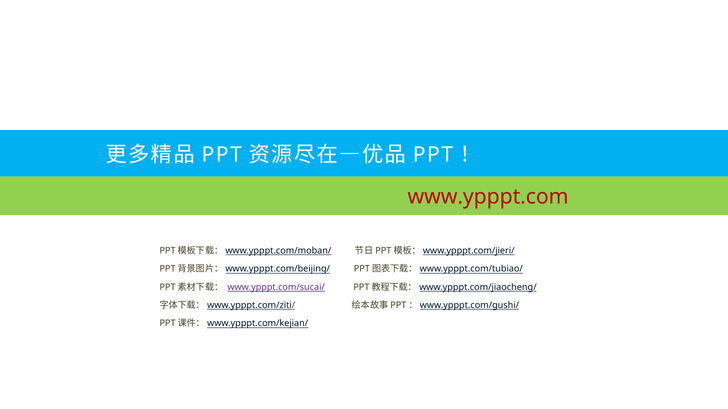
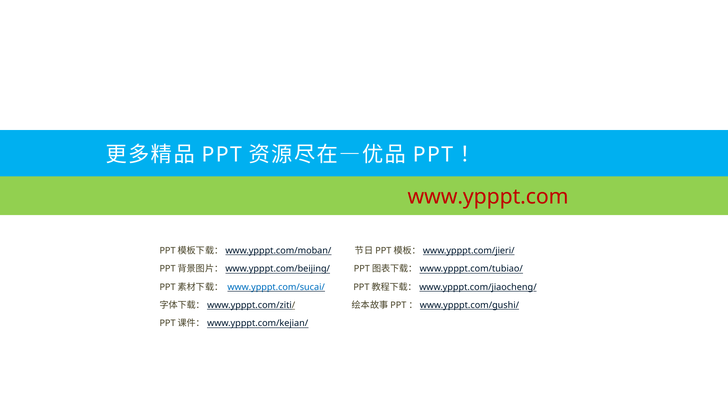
www.ypppt.com/sucai/ colour: purple -> blue (276, 287)
